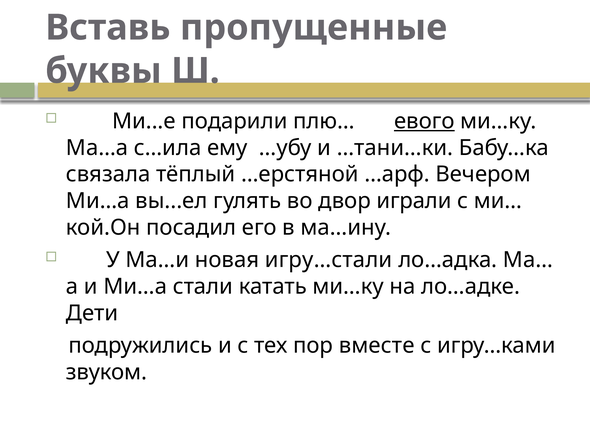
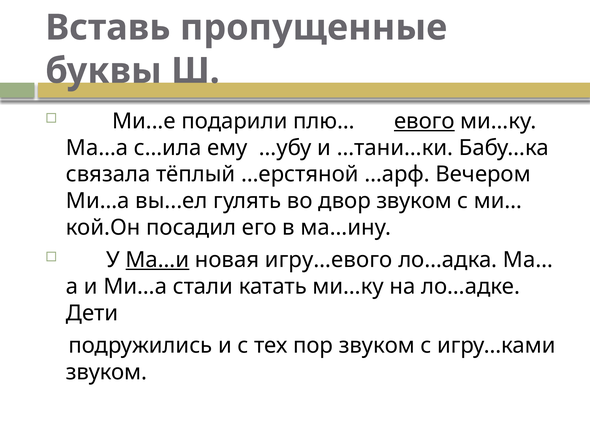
двор играли: играли -> звуком (414, 201)
Ма…и underline: none -> present (157, 260)
игру…стали: игру…стали -> игру…евого (329, 260)
пор вместе: вместе -> звуком (377, 345)
